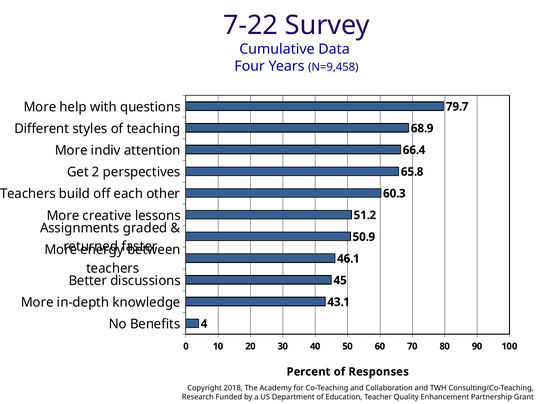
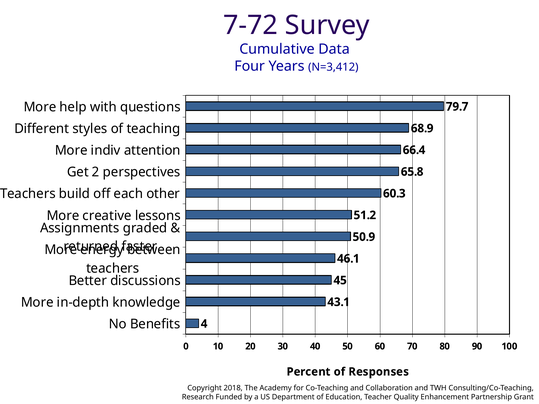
7-22: 7-22 -> 7-72 (251, 25)
N=9,458: N=9,458 -> N=3,412 (333, 67)
